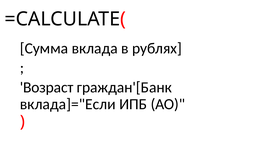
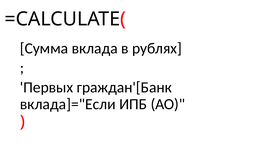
Возраст: Возраст -> Первых (47, 87)
